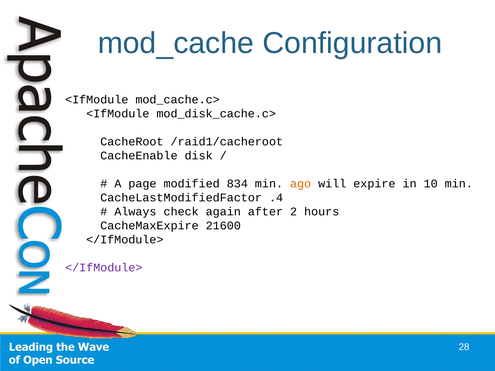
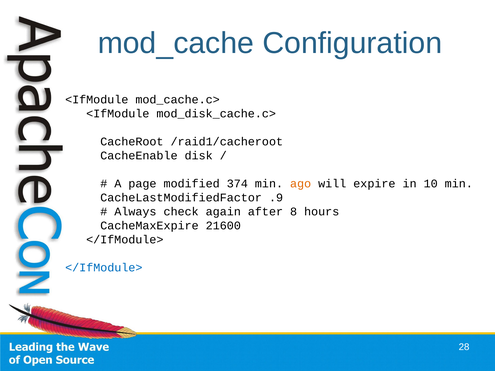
834: 834 -> 374 (237, 184)
.4: .4 -> .9 (276, 198)
2: 2 -> 8 (294, 212)
</IfModule> colour: purple -> blue (104, 268)
